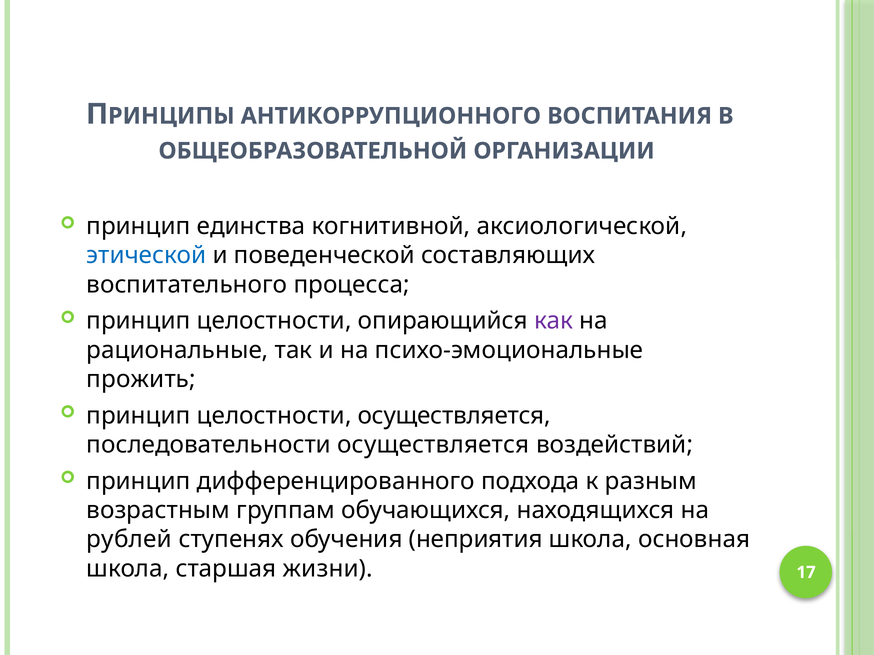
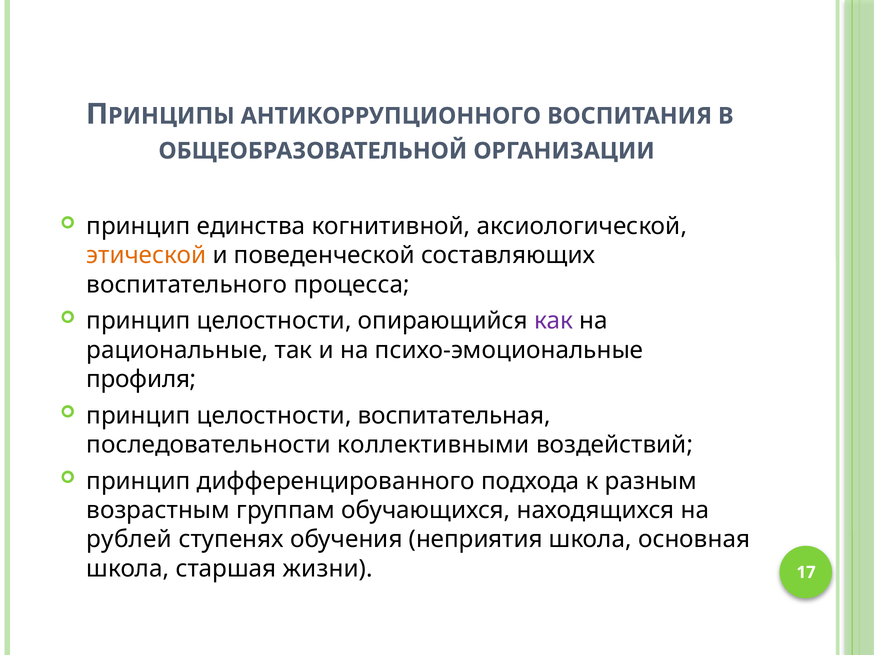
этической colour: blue -> orange (146, 256)
прожить: прожить -> профиля (141, 379)
целостности осуществляется: осуществляется -> воспитательная (454, 416)
последовательности осуществляется: осуществляется -> коллективными (433, 445)
